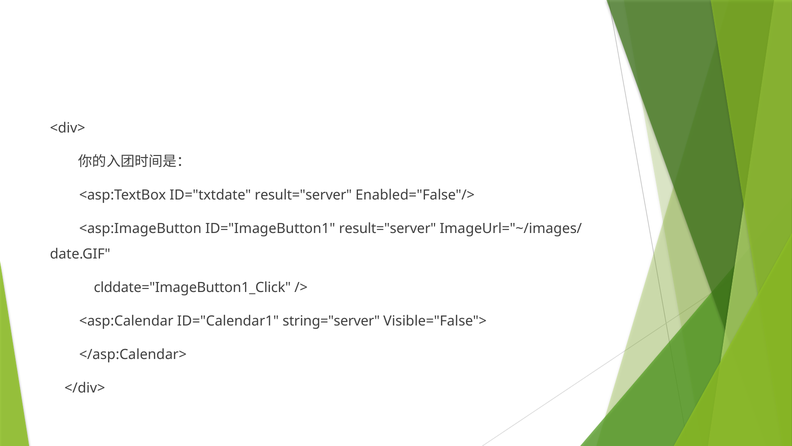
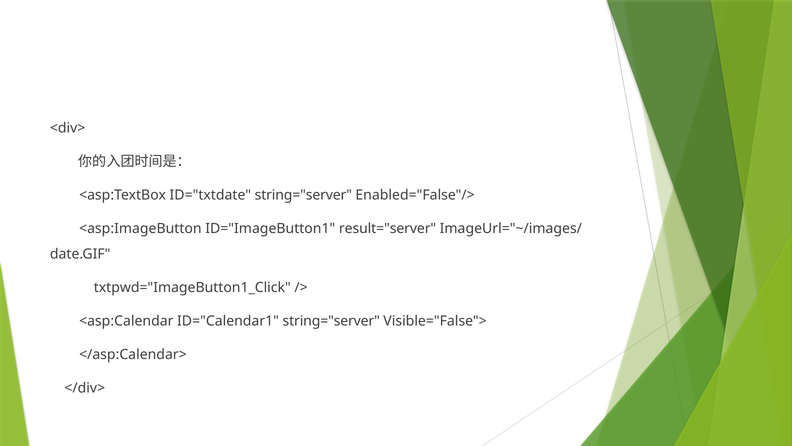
ID="txtdate result="server: result="server -> string="server (303, 195)
clddate="ImageButton1_Click: clddate="ImageButton1_Click -> txtpwd="ImageButton1_Click (192, 287)
